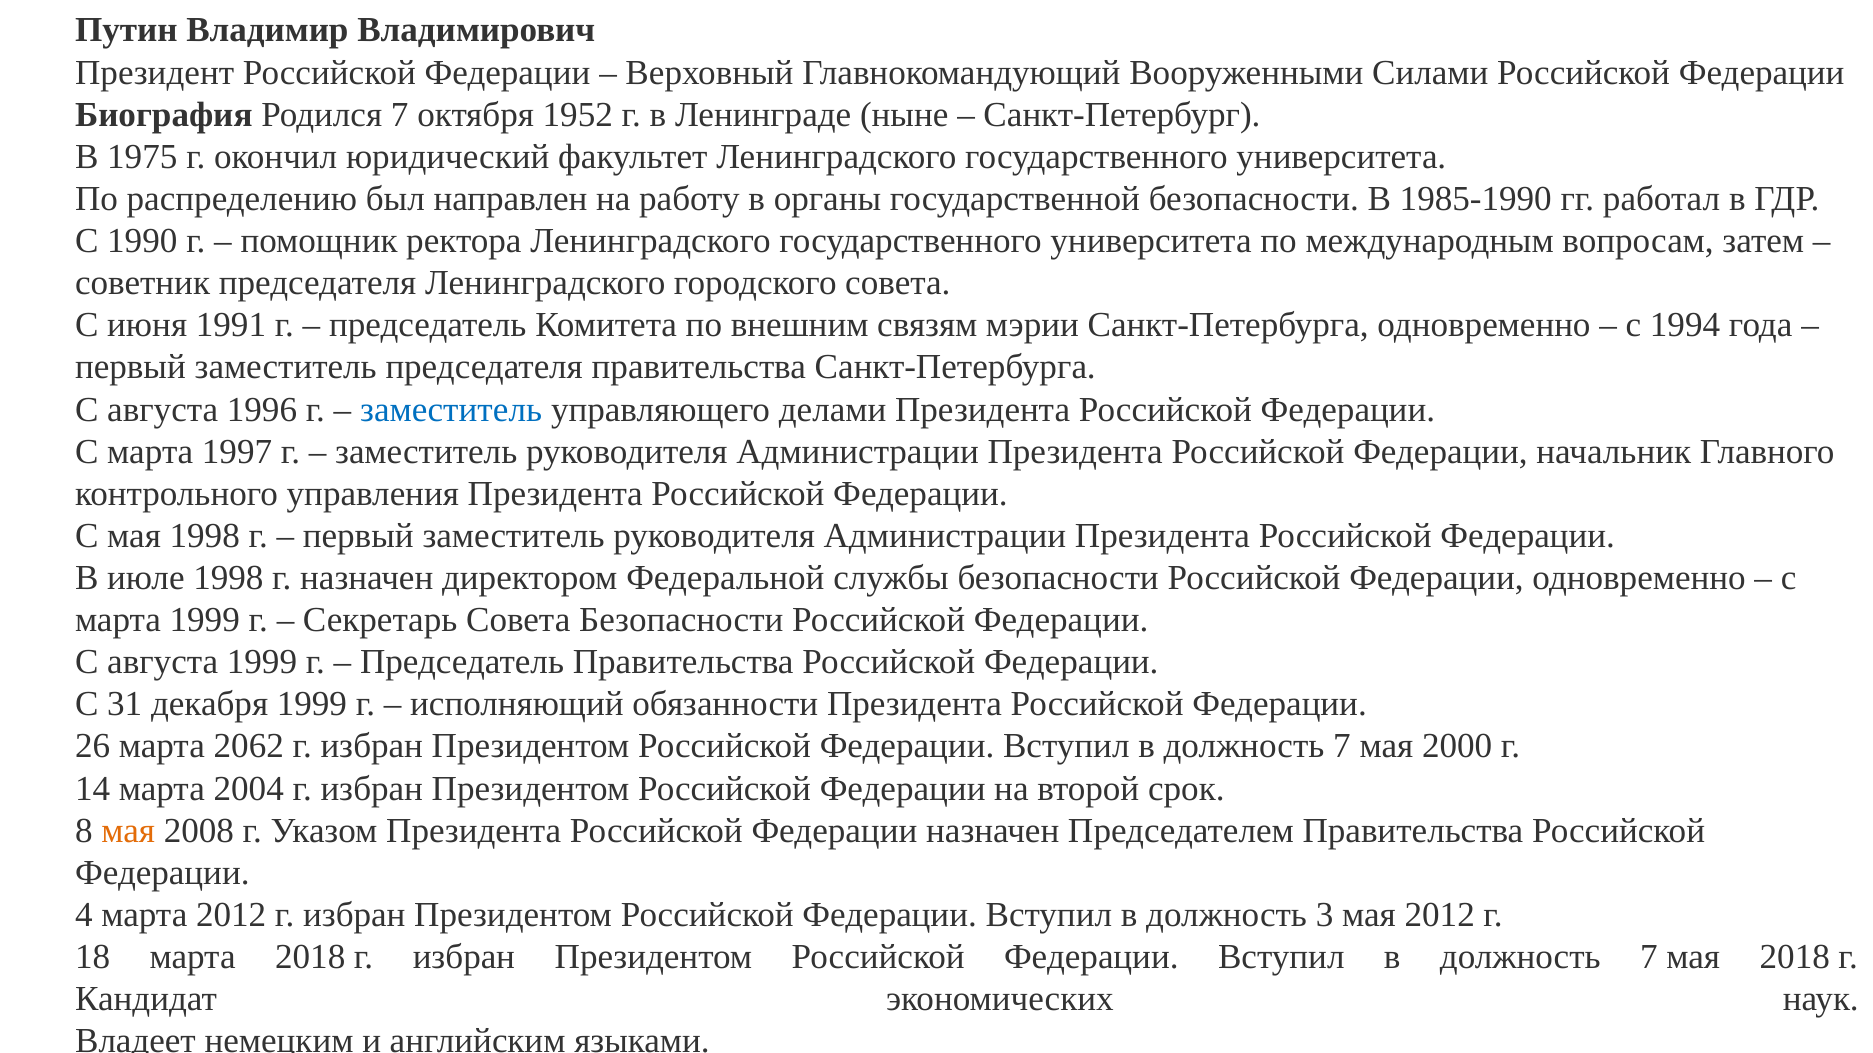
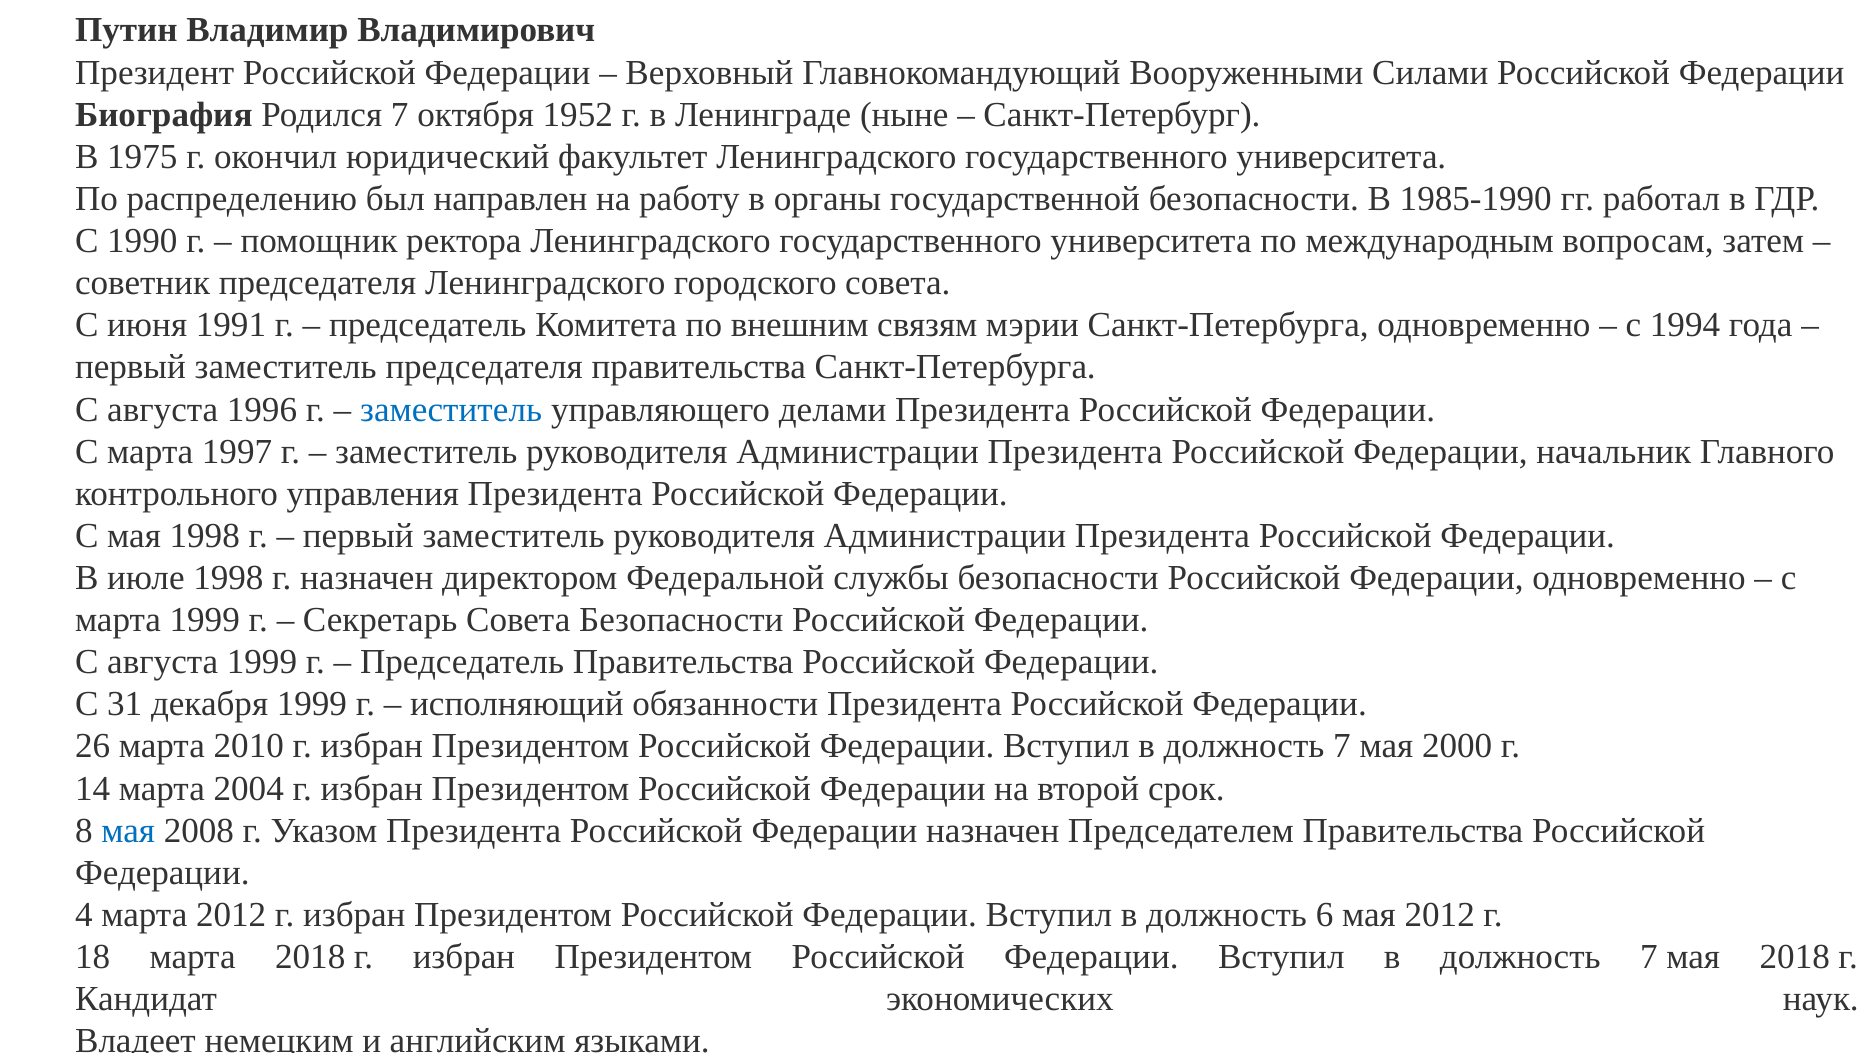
2062: 2062 -> 2010 (249, 747)
мая colour: orange -> blue (128, 831)
3: 3 -> 6 (1325, 915)
